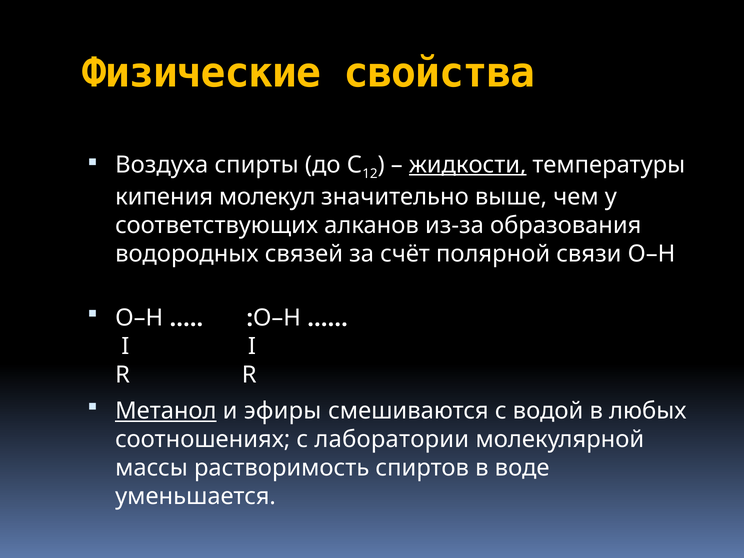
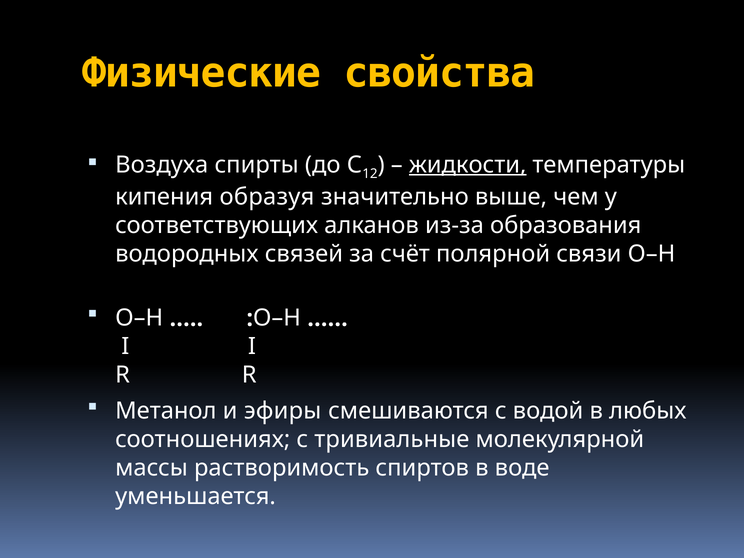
молекул: молекул -> образуя (267, 197)
Метанол underline: present -> none (166, 411)
лаборатории: лаборатории -> тривиальные (392, 439)
